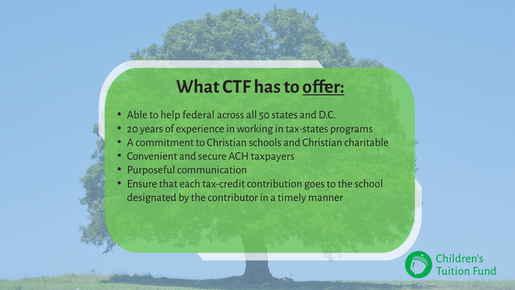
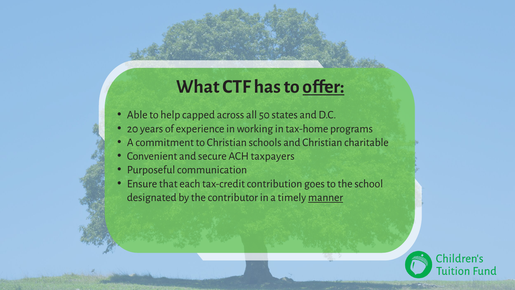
federal: federal -> capped (199, 115)
tax-states: tax-states -> tax-home (307, 128)
manner underline: none -> present (326, 197)
